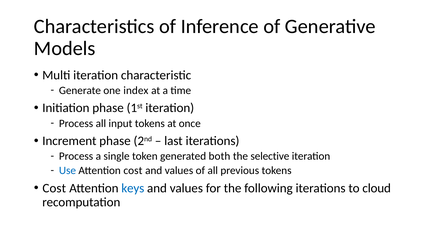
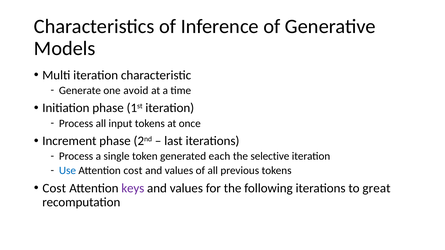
index: index -> avoid (136, 91)
both: both -> each (219, 156)
keys colour: blue -> purple (133, 188)
cloud: cloud -> great (377, 188)
